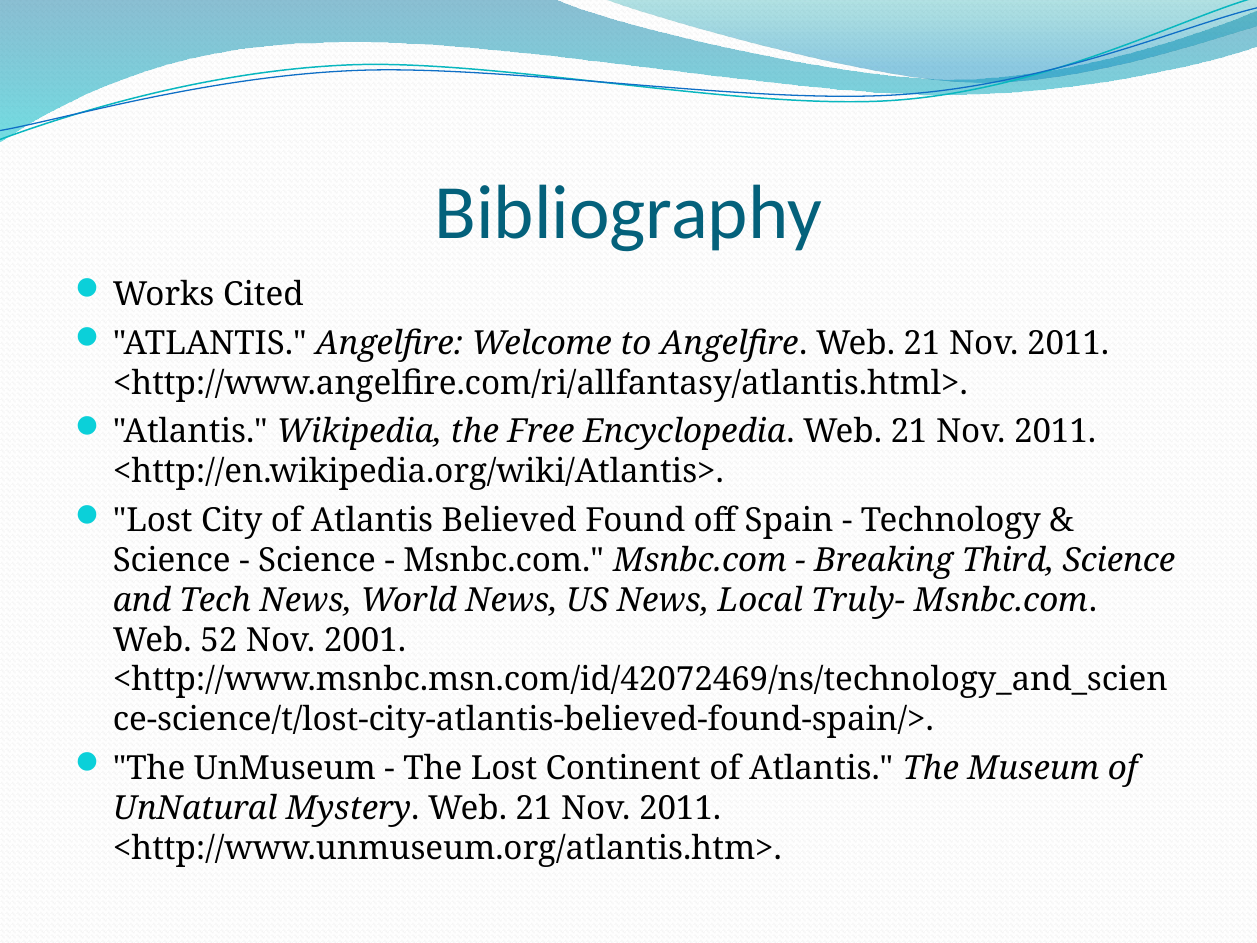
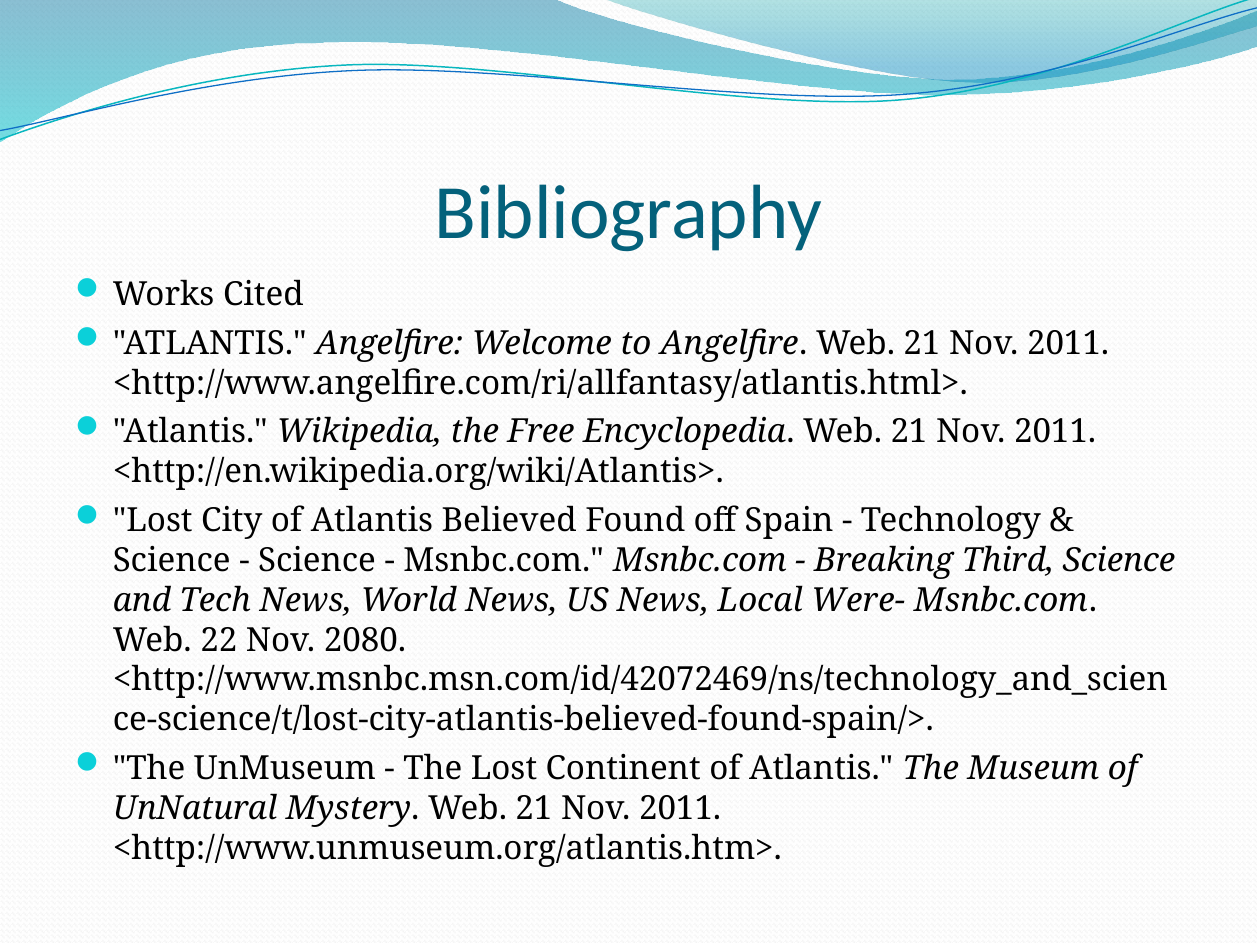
Truly-: Truly- -> Were- (858, 600)
52: 52 -> 22 (219, 640)
2001: 2001 -> 2080 (365, 640)
